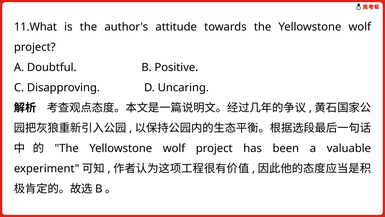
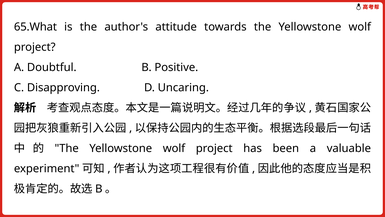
11.What: 11.What -> 65.What (35, 27)
